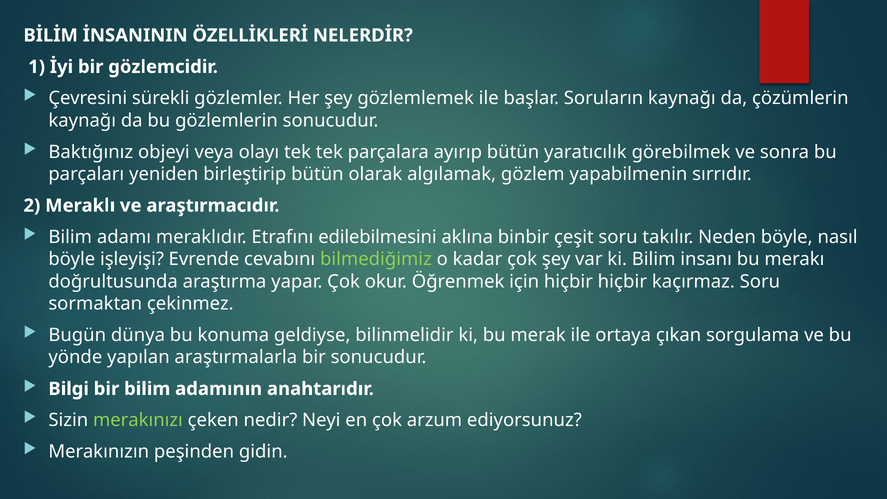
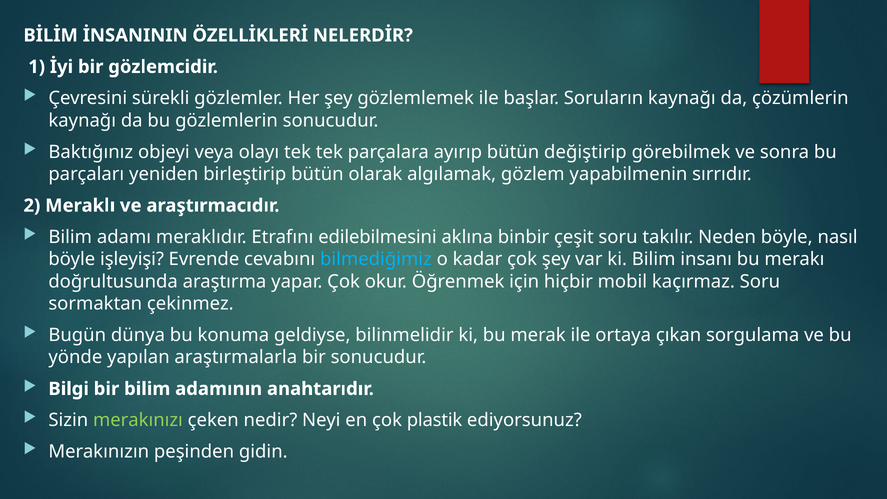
yaratıcılık: yaratıcılık -> değiştirip (585, 152)
bilmediğimiz colour: light green -> light blue (376, 259)
hiçbir hiçbir: hiçbir -> mobil (622, 281)
arzum: arzum -> plastik (435, 420)
